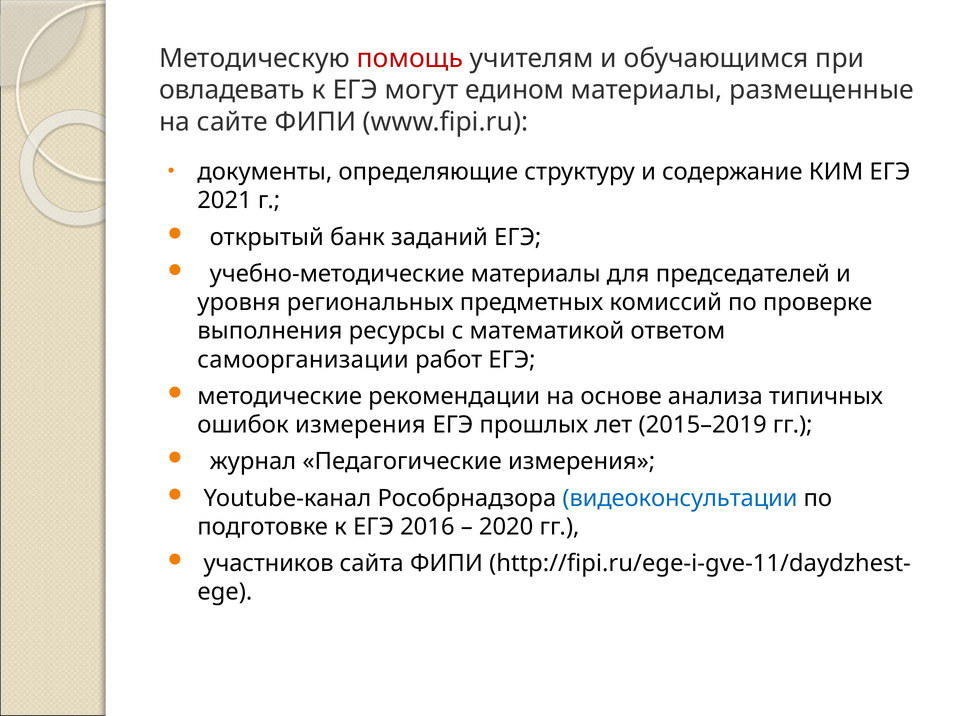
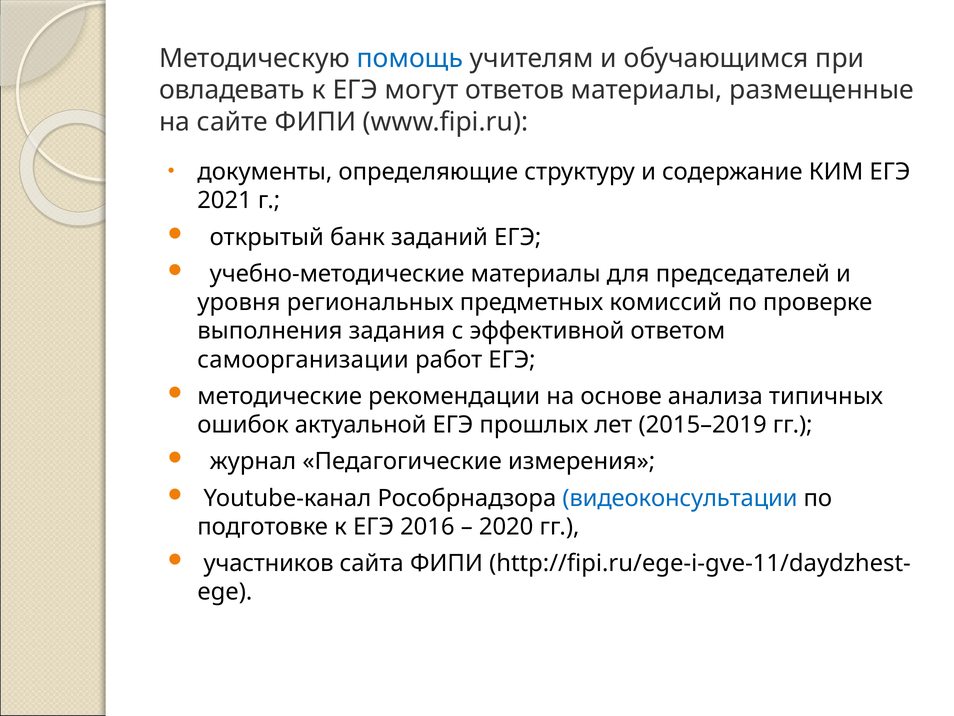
помощь colour: red -> blue (410, 58)
едином: едином -> ответов (515, 90)
ресурсы: ресурсы -> задания (397, 331)
математикой: математикой -> эффективной (547, 331)
ошибок измерения: измерения -> актуальной (361, 425)
